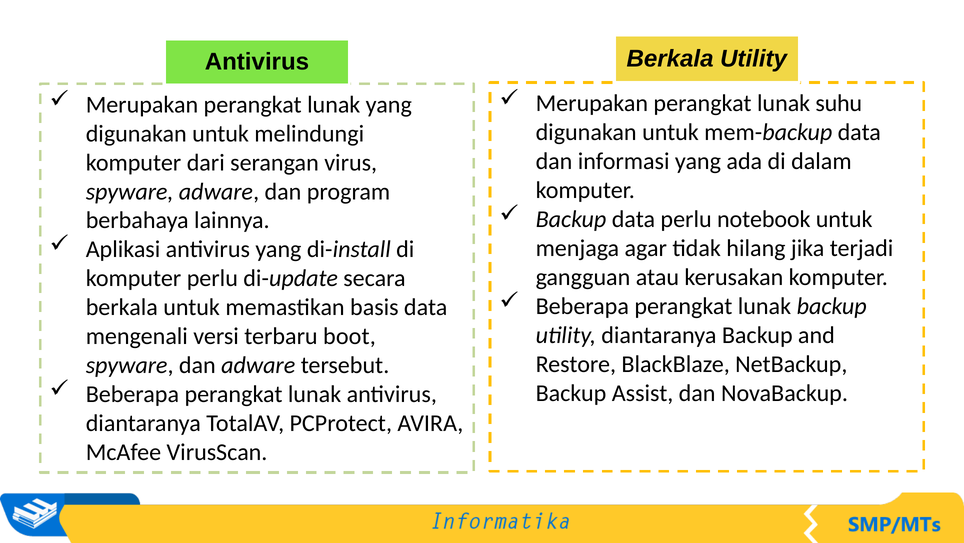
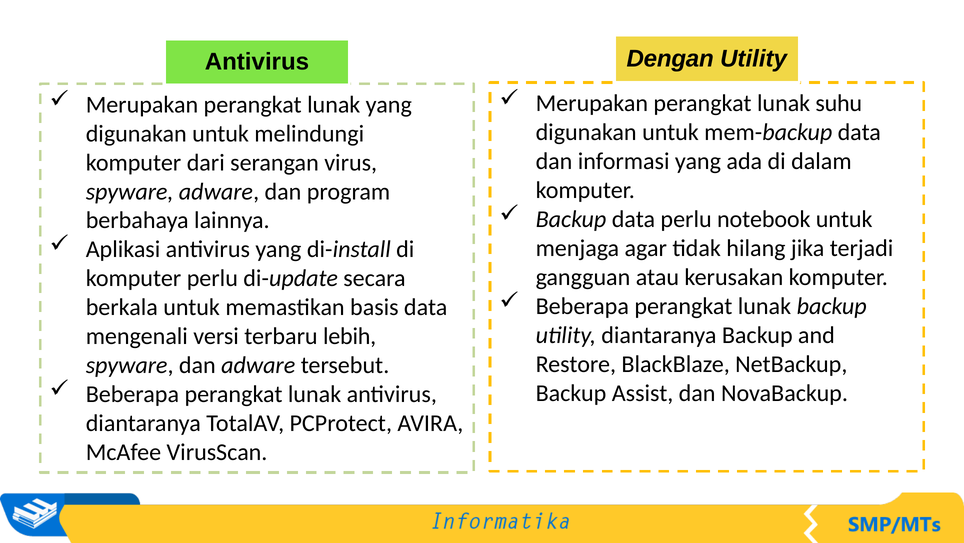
Berkala: Berkala -> Dengan (670, 59)
boot: boot -> lebih (350, 336)
